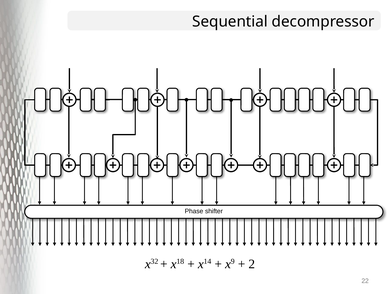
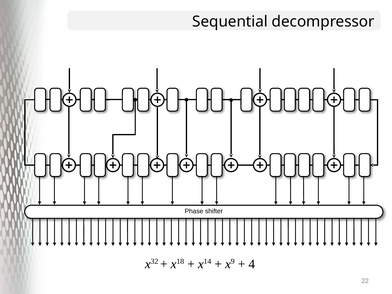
2: 2 -> 4 (252, 264)
